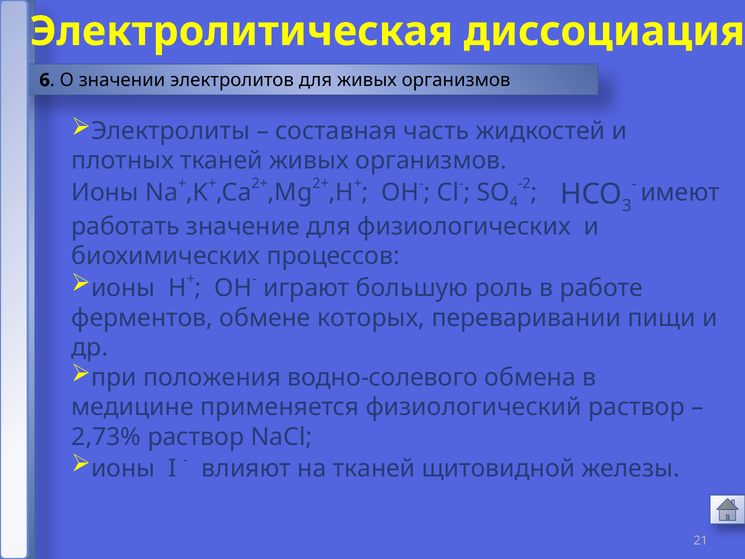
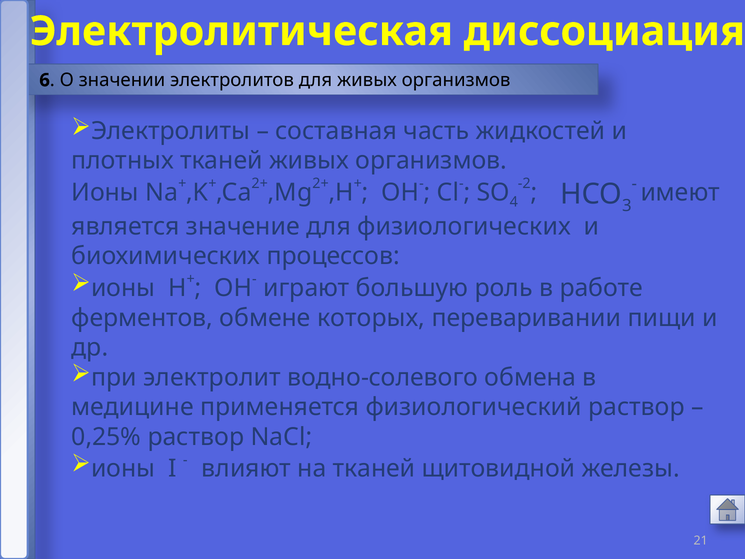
работать: работать -> является (126, 226)
положения: положения -> электролит (212, 377)
2,73%: 2,73% -> 0,25% (106, 437)
